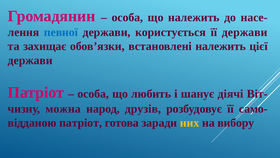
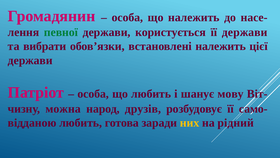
певної colour: blue -> green (61, 32)
захищає: захищає -> вибрати (45, 46)
діячі: діячі -> мову (231, 94)
патріот: патріот -> любить (81, 122)
вибору: вибору -> рідний (236, 122)
